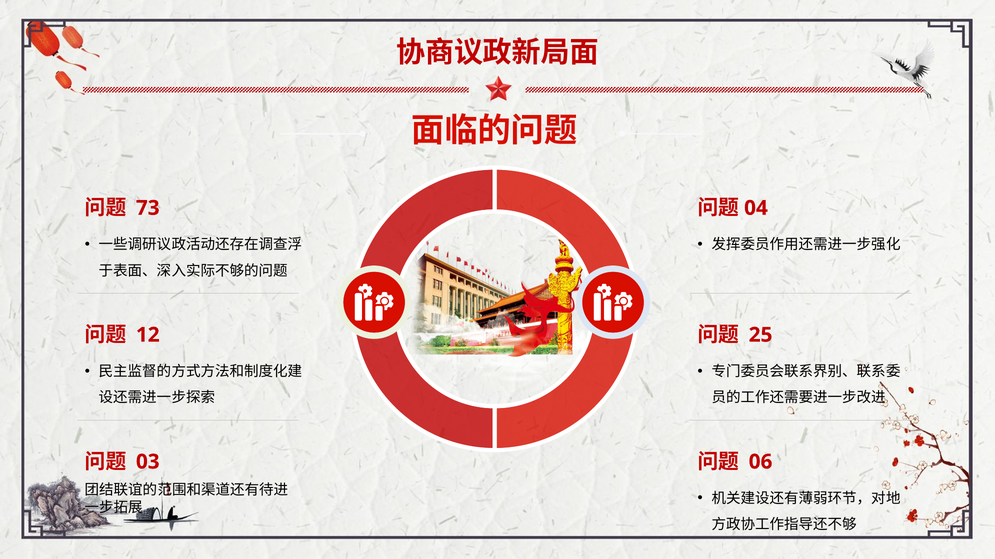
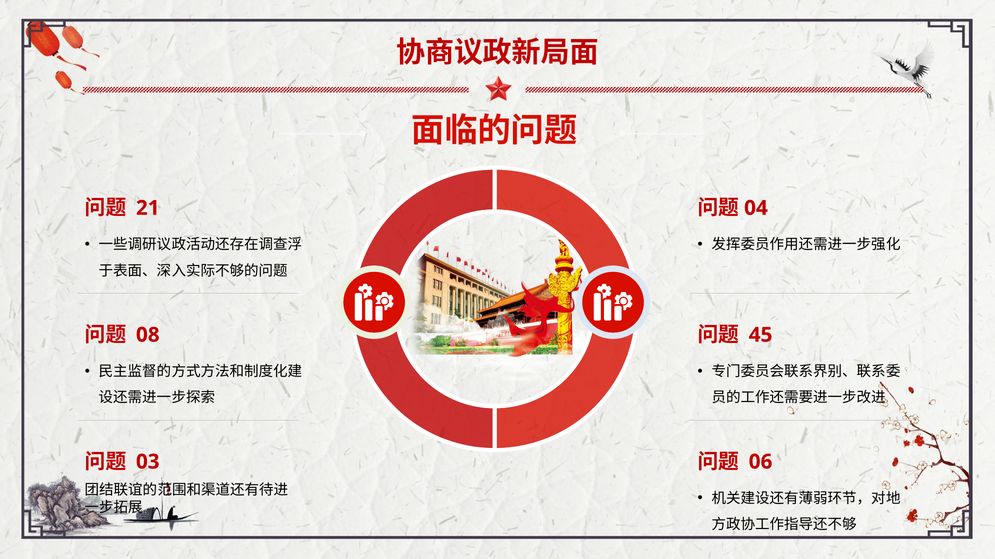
73: 73 -> 21 (148, 208)
12: 12 -> 08 (148, 335)
25: 25 -> 45 (761, 335)
